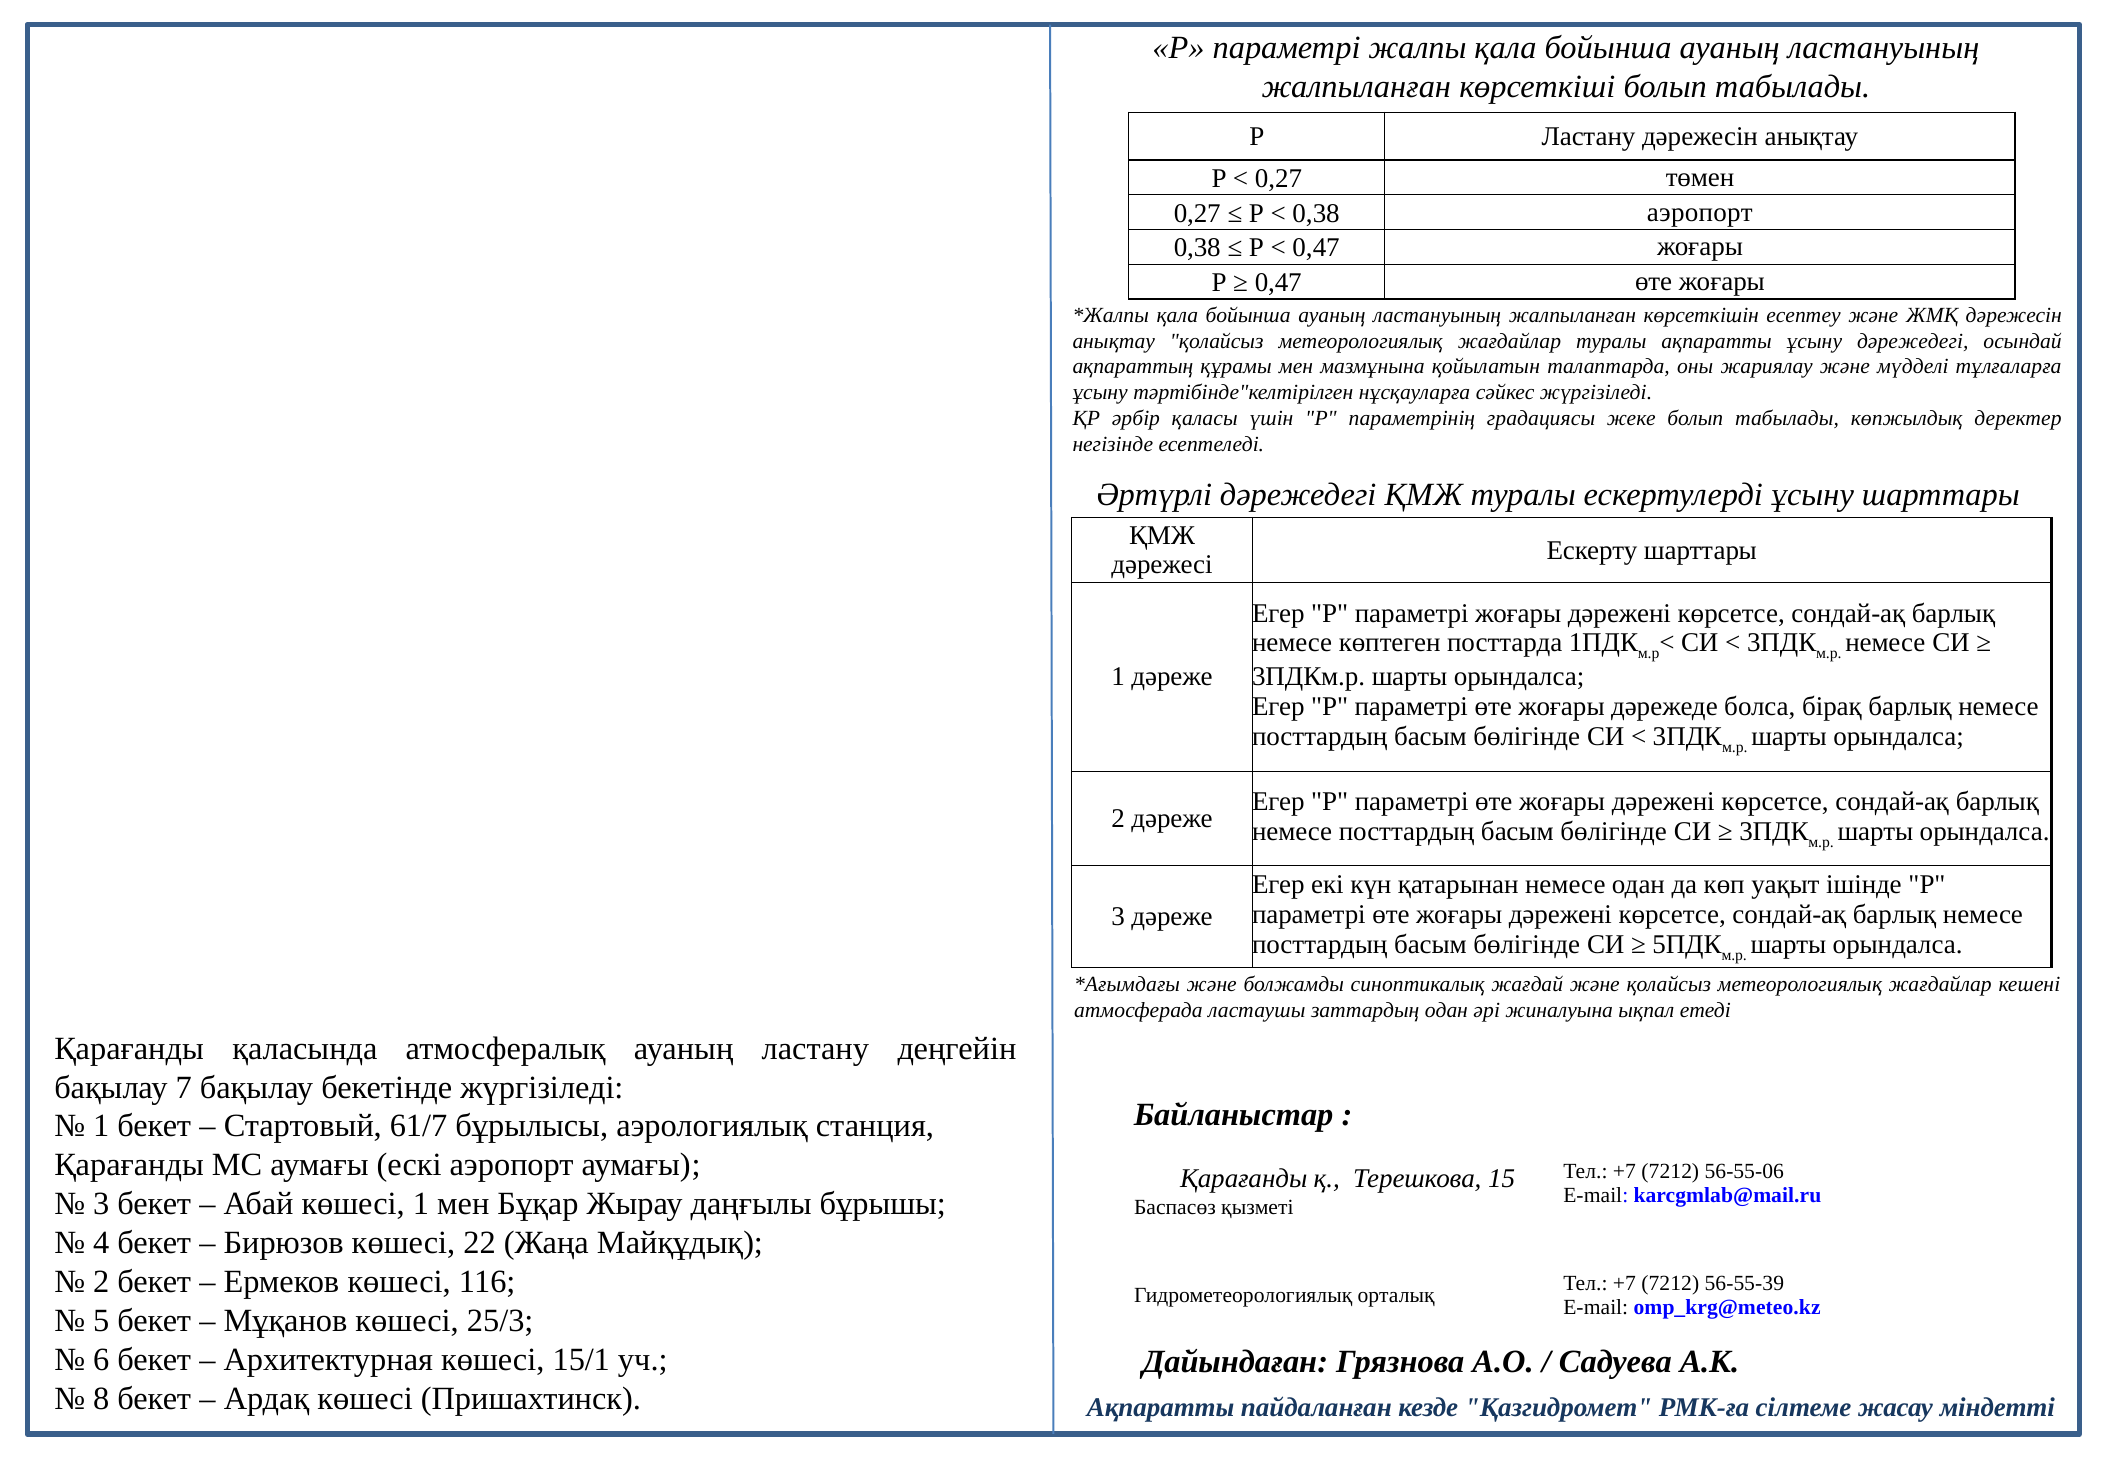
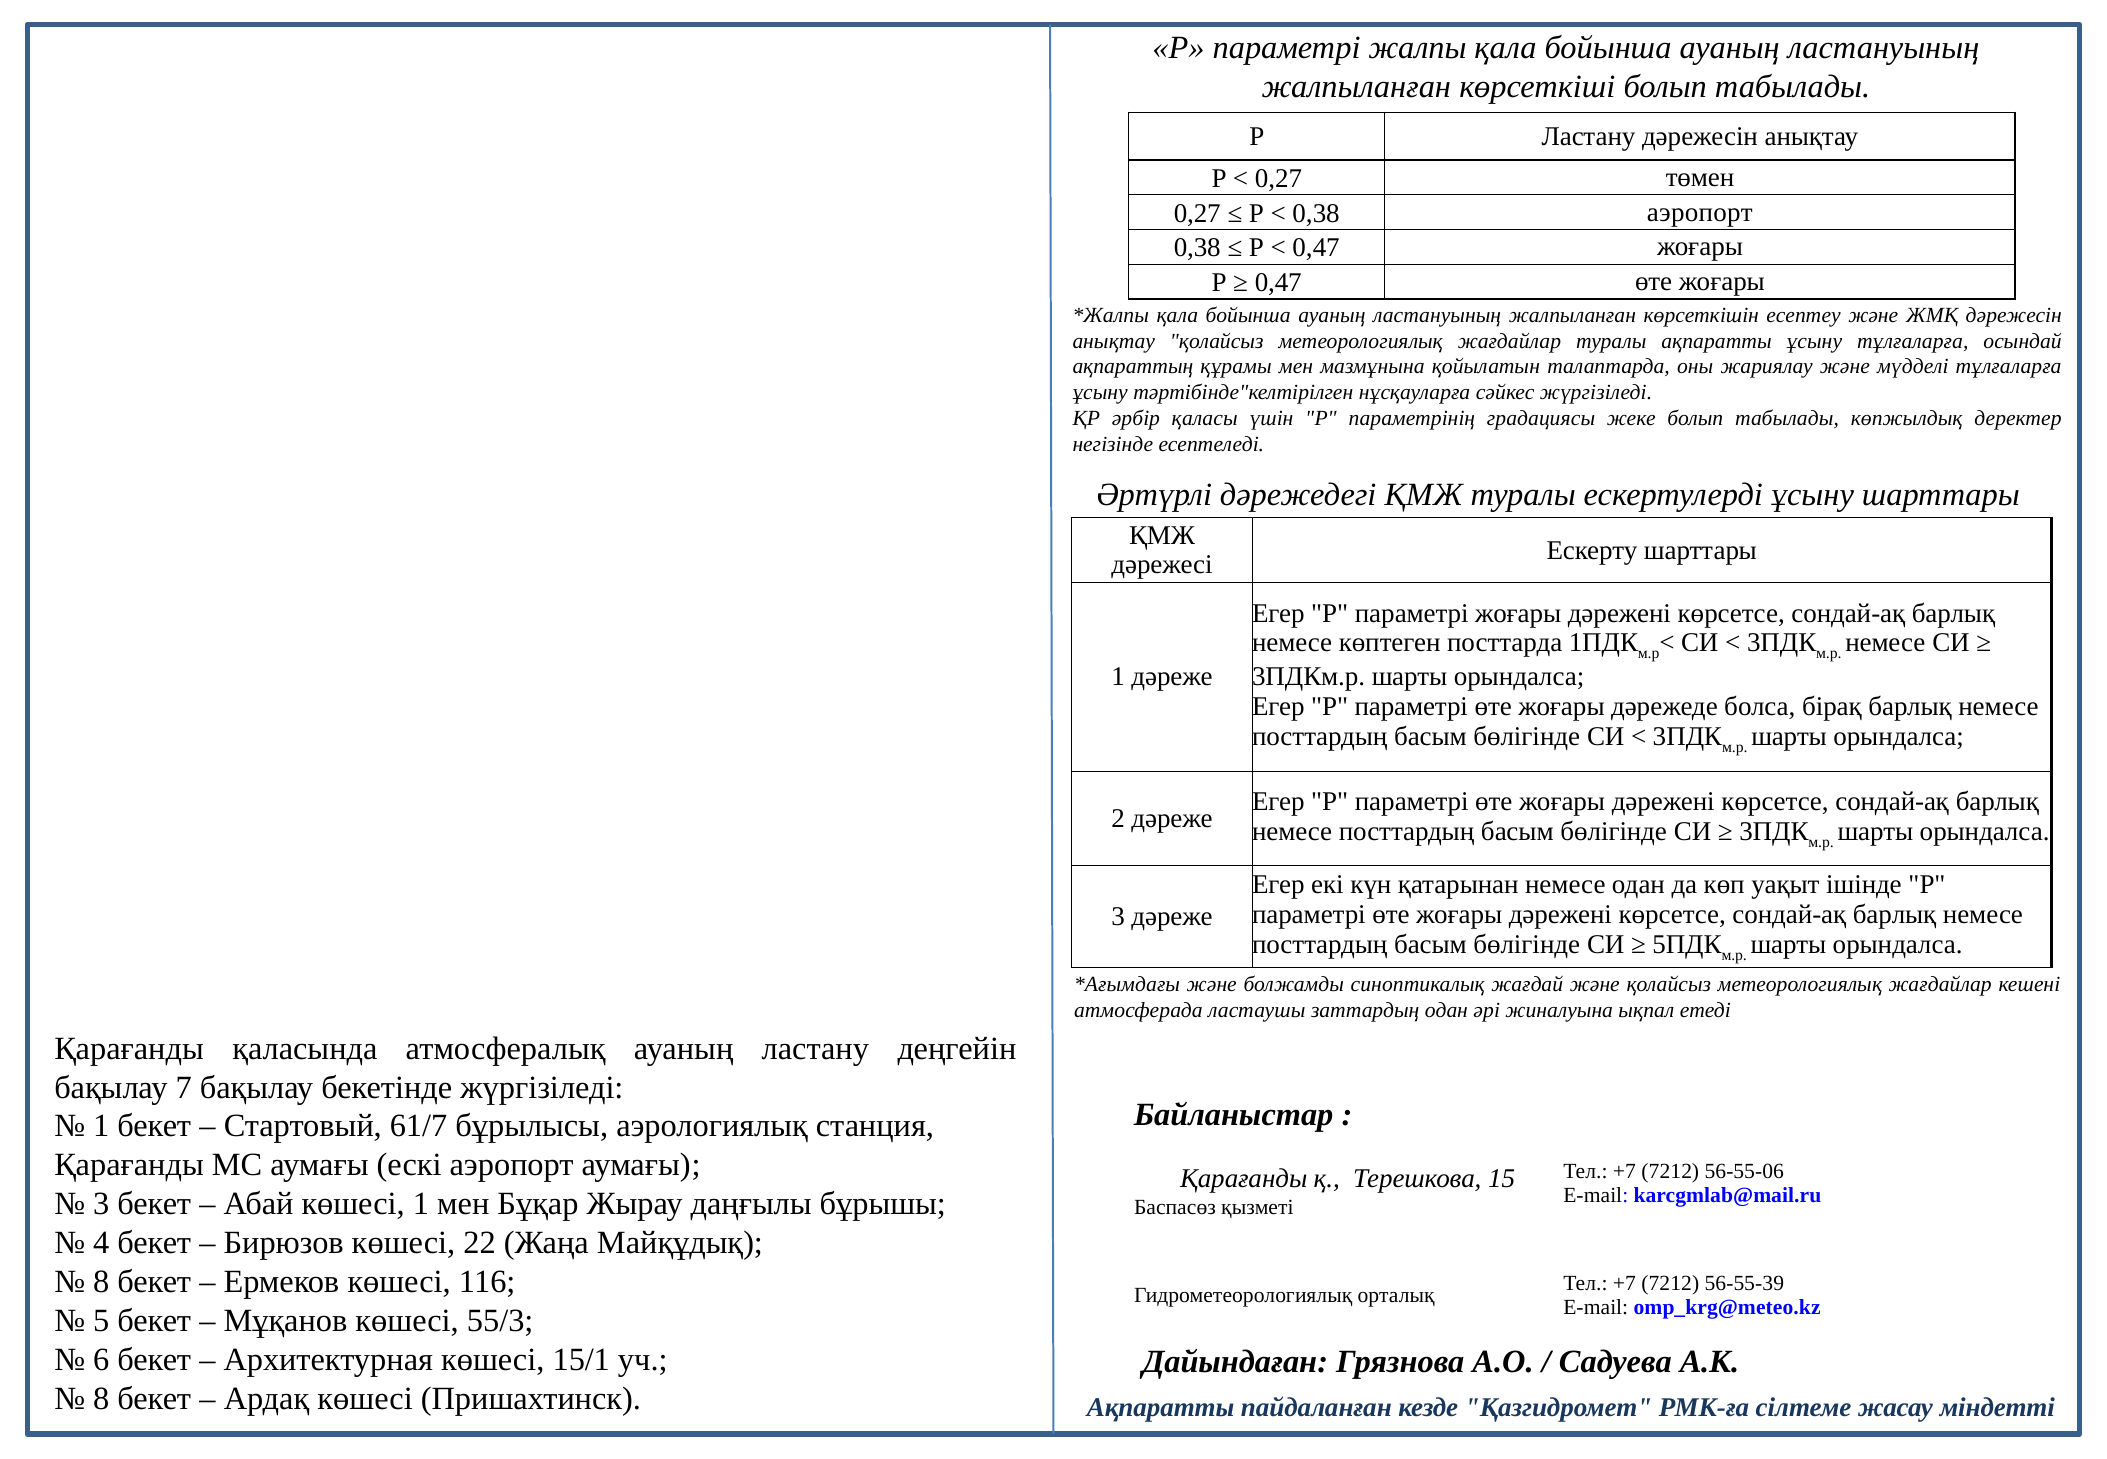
ұсыну дәрежедегі: дәрежедегі -> тұлғаларға (1913, 341)
2: 2 -> 8 (101, 1282)
25/3: 25/3 -> 55/3 (500, 1320)
